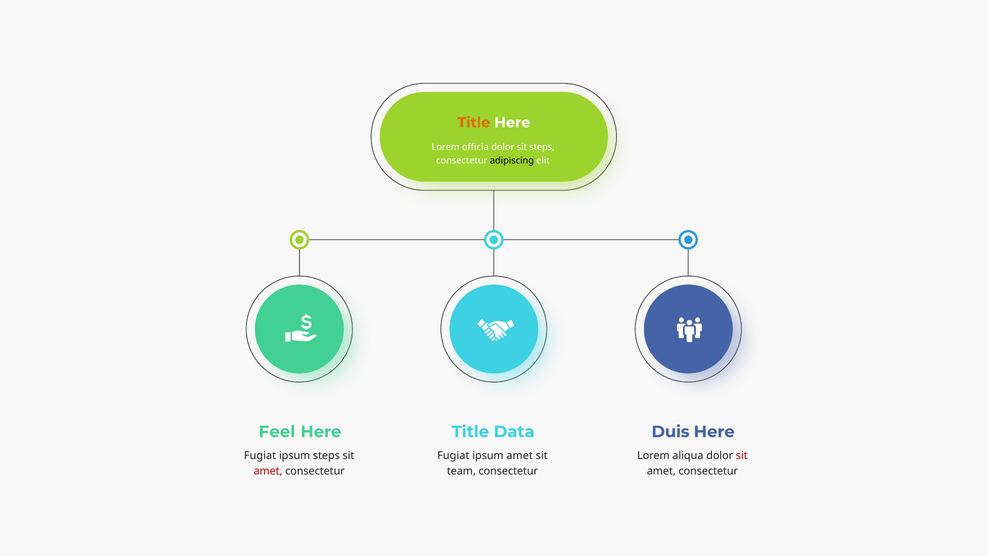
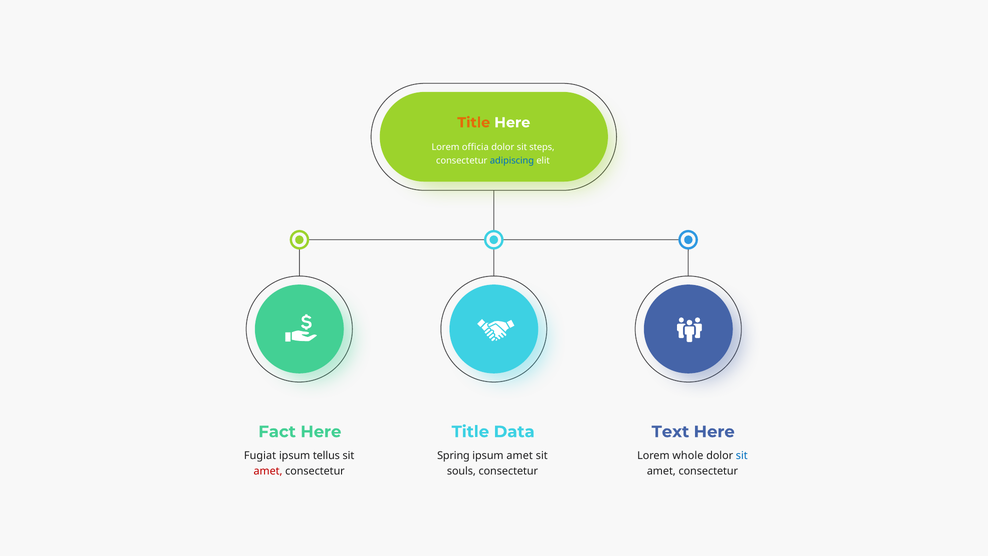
adipiscing colour: black -> blue (512, 160)
Feel: Feel -> Fact (277, 432)
Duis: Duis -> Text (670, 432)
ipsum steps: steps -> tellus (326, 455)
Fugiat: Fugiat -> Spring (453, 455)
aliqua: aliqua -> whole (688, 455)
sit colour: red -> blue (742, 455)
team: team -> souls (461, 471)
